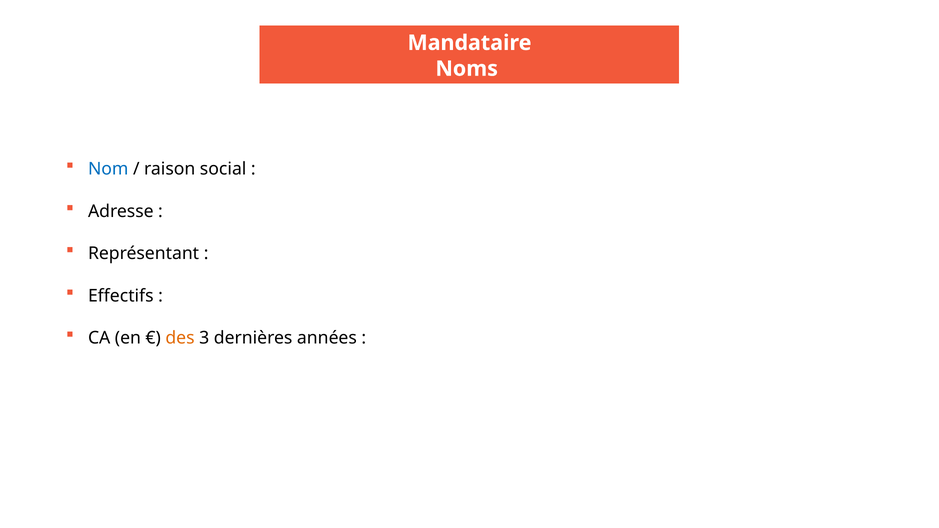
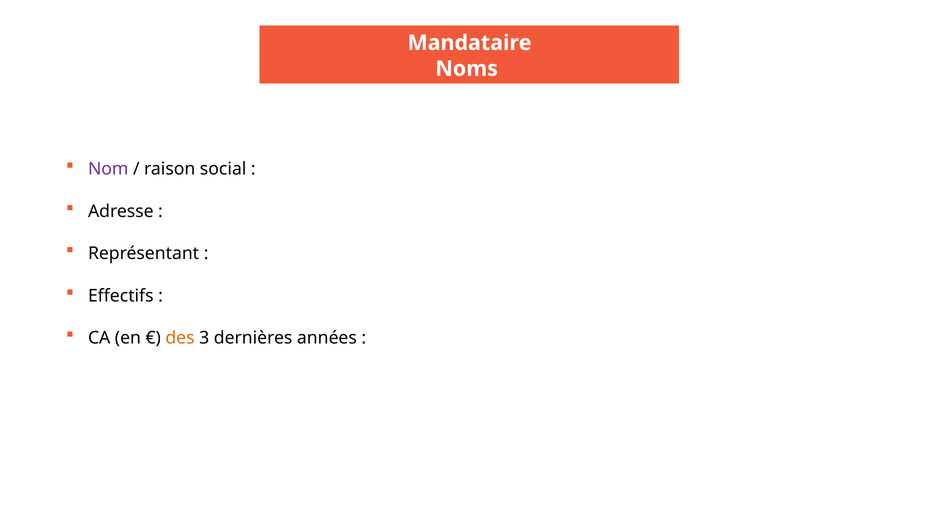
Nom colour: blue -> purple (108, 169)
